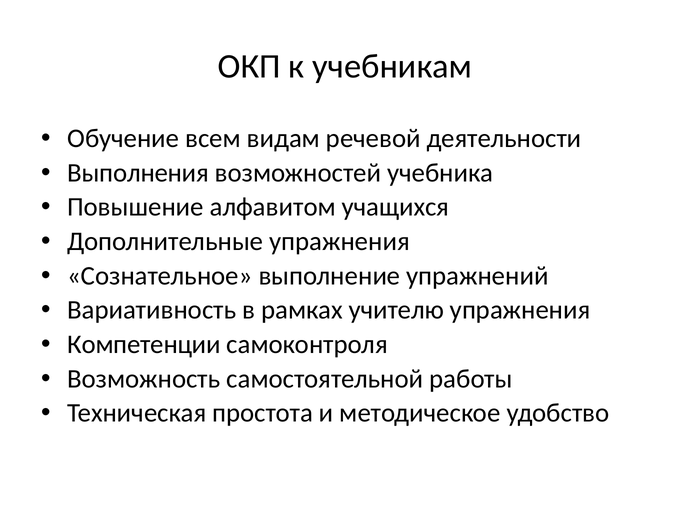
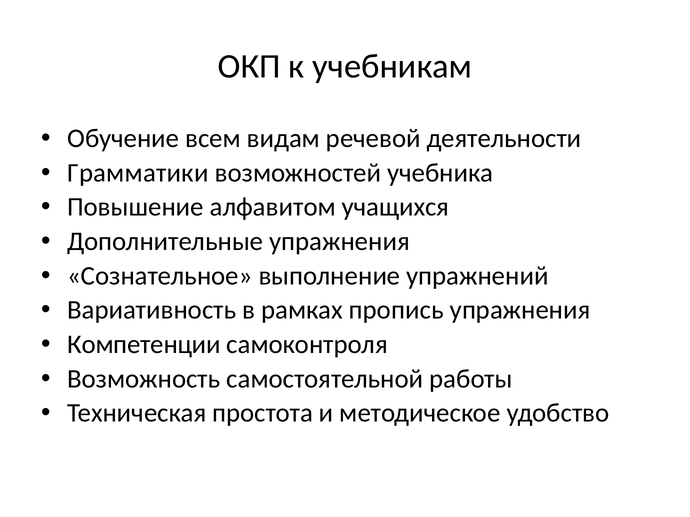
Выполнения: Выполнения -> Грамматики (138, 173)
учителю: учителю -> пропись (396, 310)
